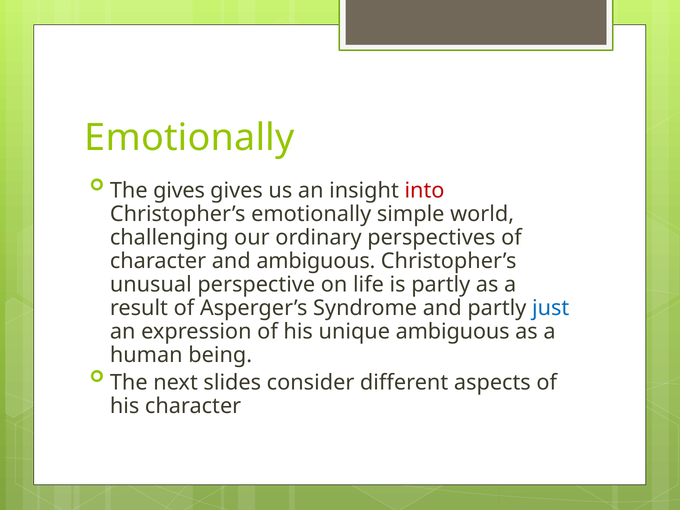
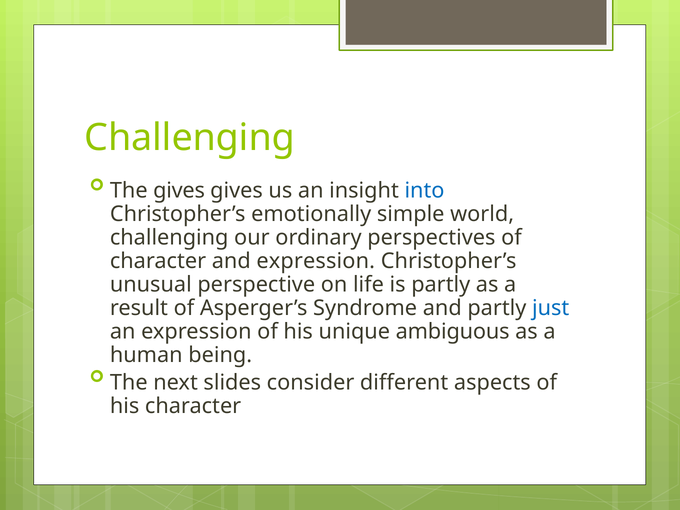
Emotionally: Emotionally -> Challenging (190, 138)
into colour: red -> blue (424, 191)
and ambiguous: ambiguous -> expression (316, 261)
